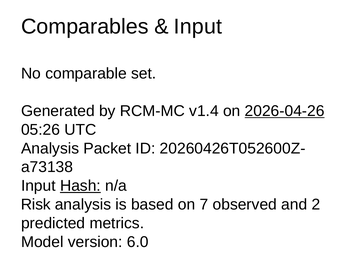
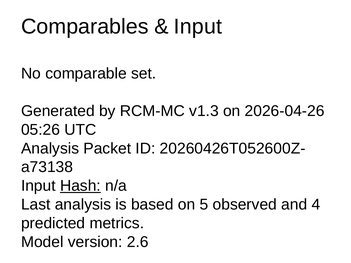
v1.4: v1.4 -> v1.3 (204, 111)
2026-04-26 underline: present -> none (285, 111)
Risk: Risk -> Last (36, 205)
7: 7 -> 5 (204, 205)
2: 2 -> 4 (316, 205)
6.0: 6.0 -> 2.6 (138, 242)
